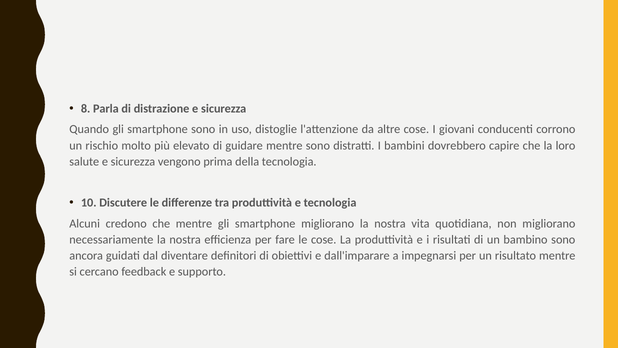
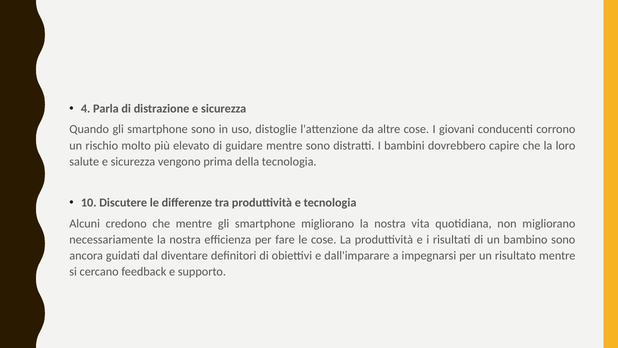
8: 8 -> 4 (86, 109)
